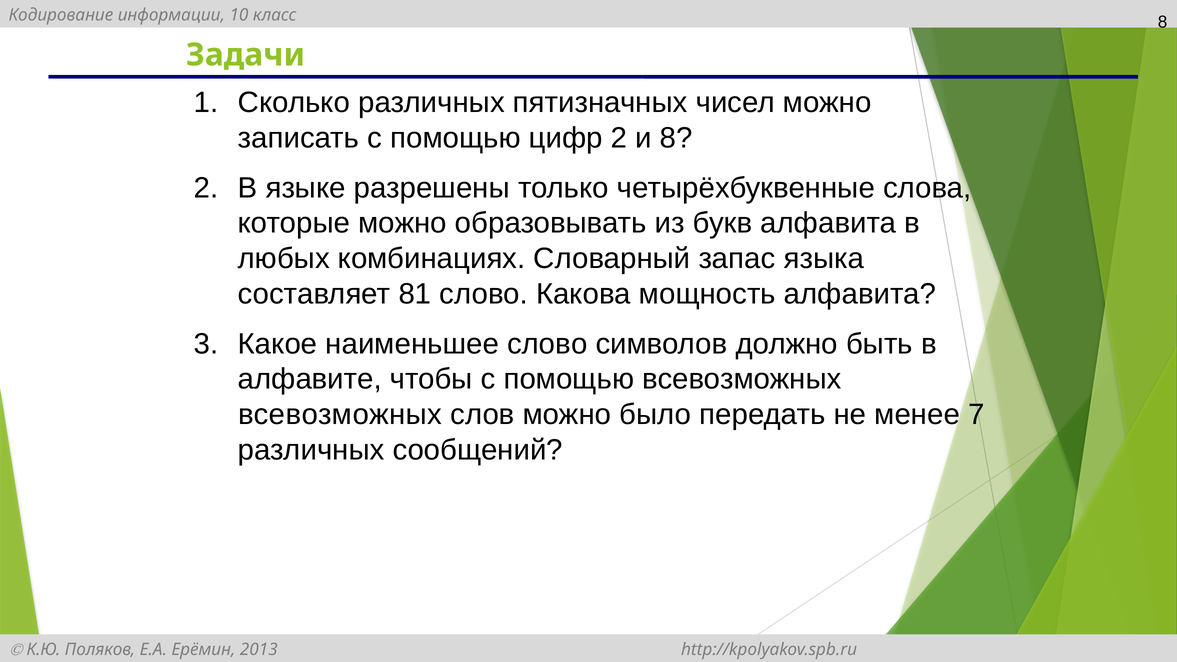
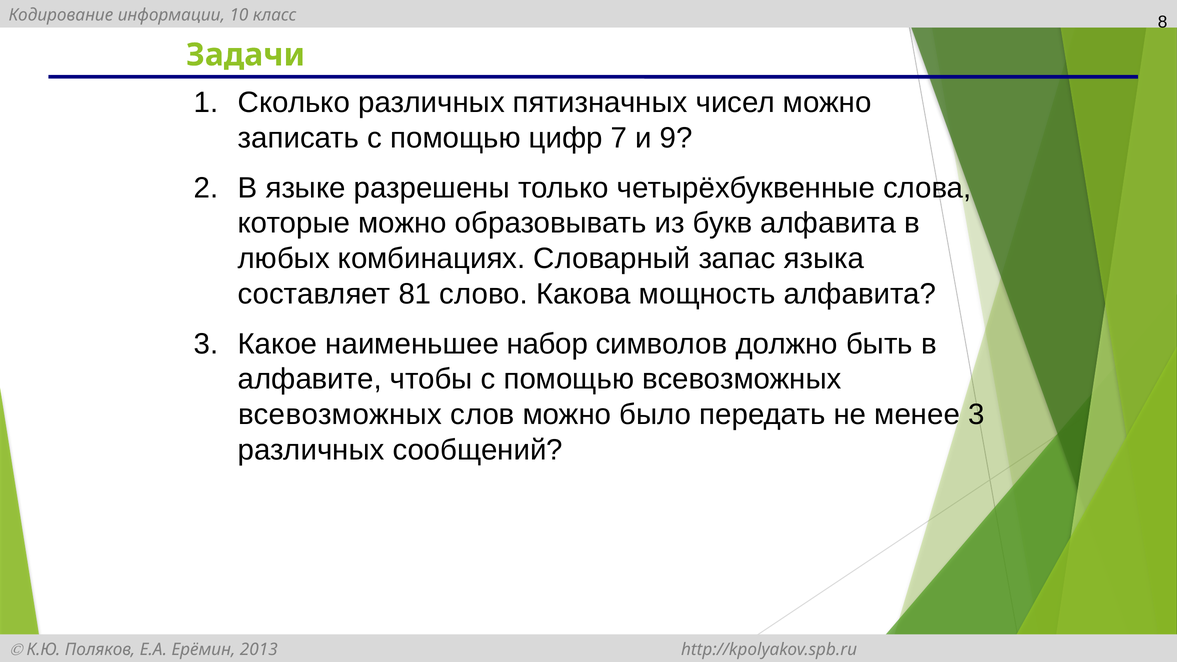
цифр 2: 2 -> 7 (619, 138)
и 8: 8 -> 9 (676, 138)
наименьшее слово: слово -> набор (547, 344)
менее 7: 7 -> 3 (976, 415)
